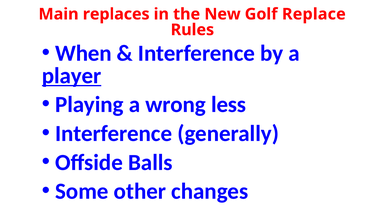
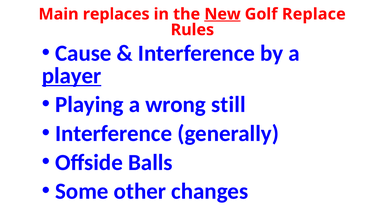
New underline: none -> present (223, 14)
When: When -> Cause (83, 53)
less: less -> still (228, 104)
